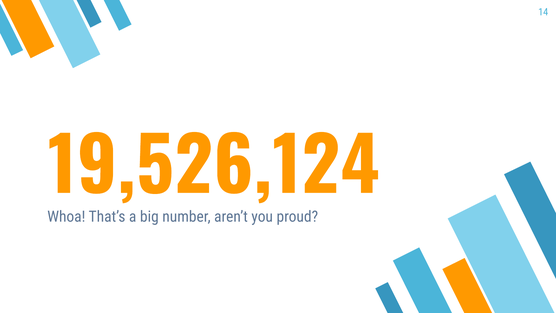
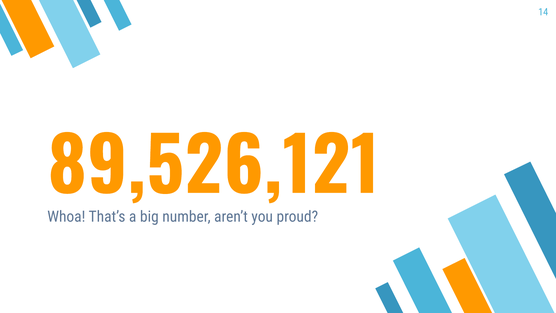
19,526,124: 19,526,124 -> 89,526,121 (214, 168)
